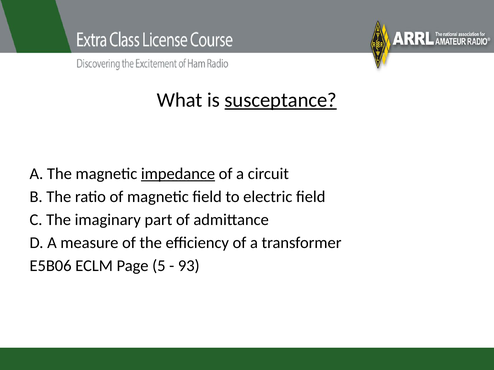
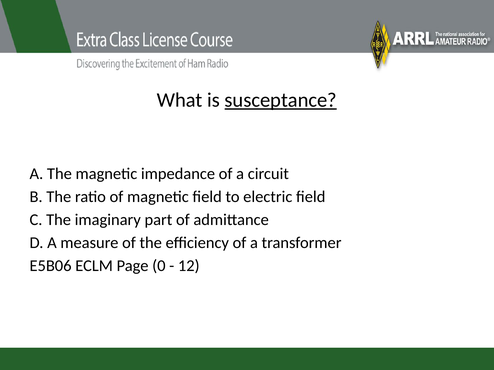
impedance underline: present -> none (178, 174)
5: 5 -> 0 (159, 266)
93: 93 -> 12 (189, 266)
